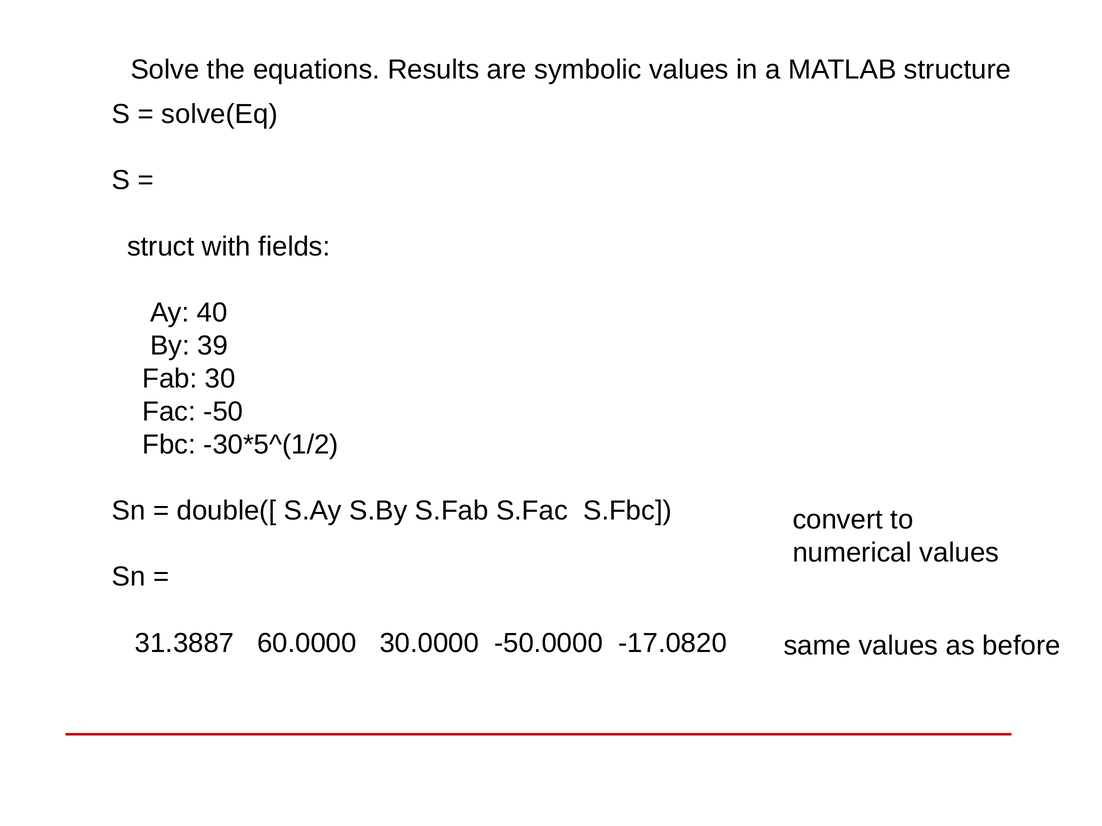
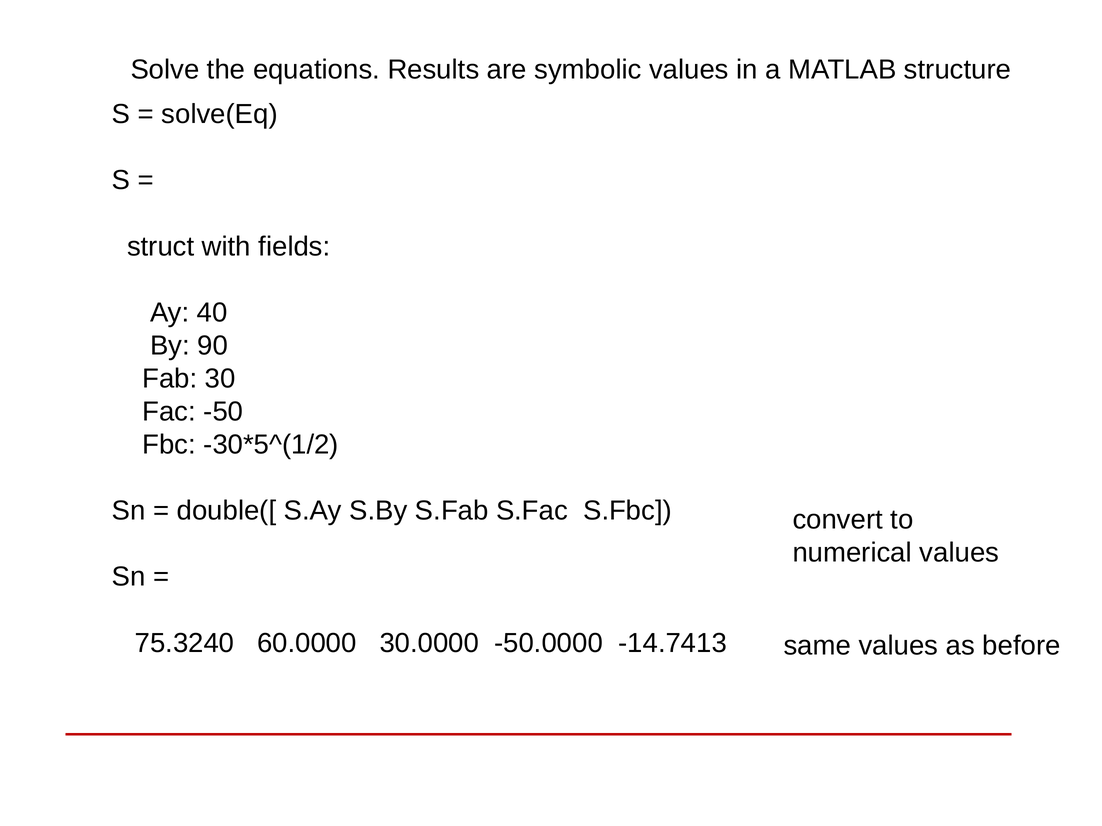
39: 39 -> 90 (213, 346)
31.3887: 31.3887 -> 75.3240 (185, 643)
-17.0820: -17.0820 -> -14.7413 (673, 643)
